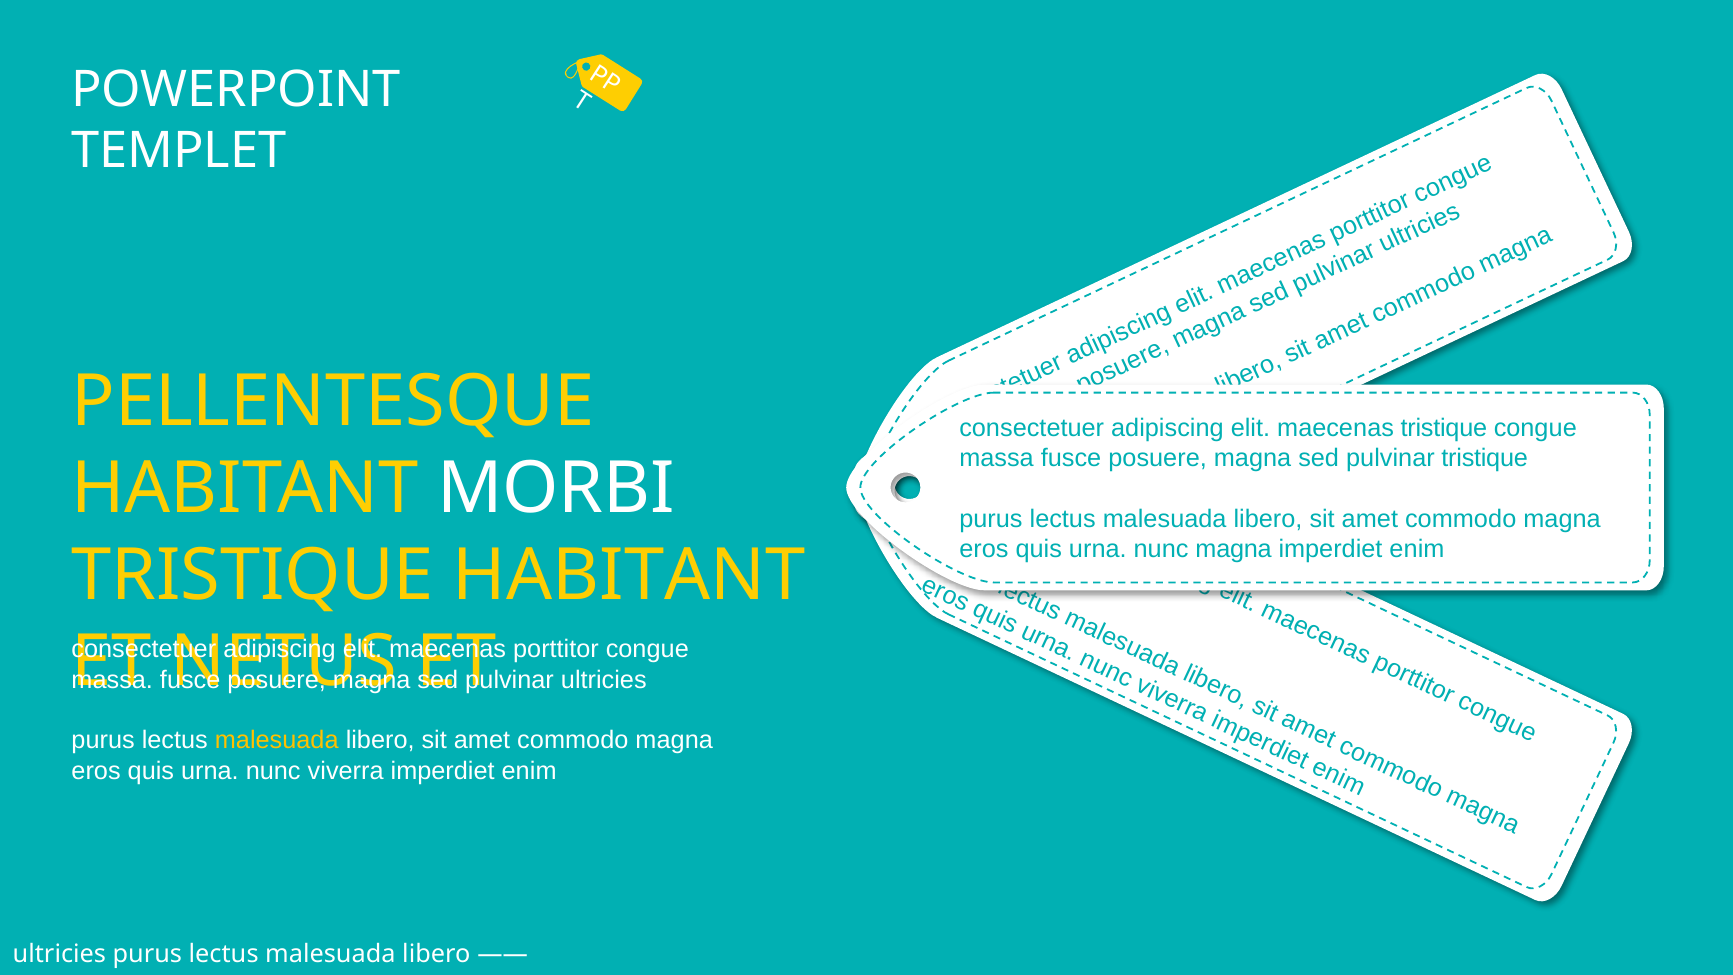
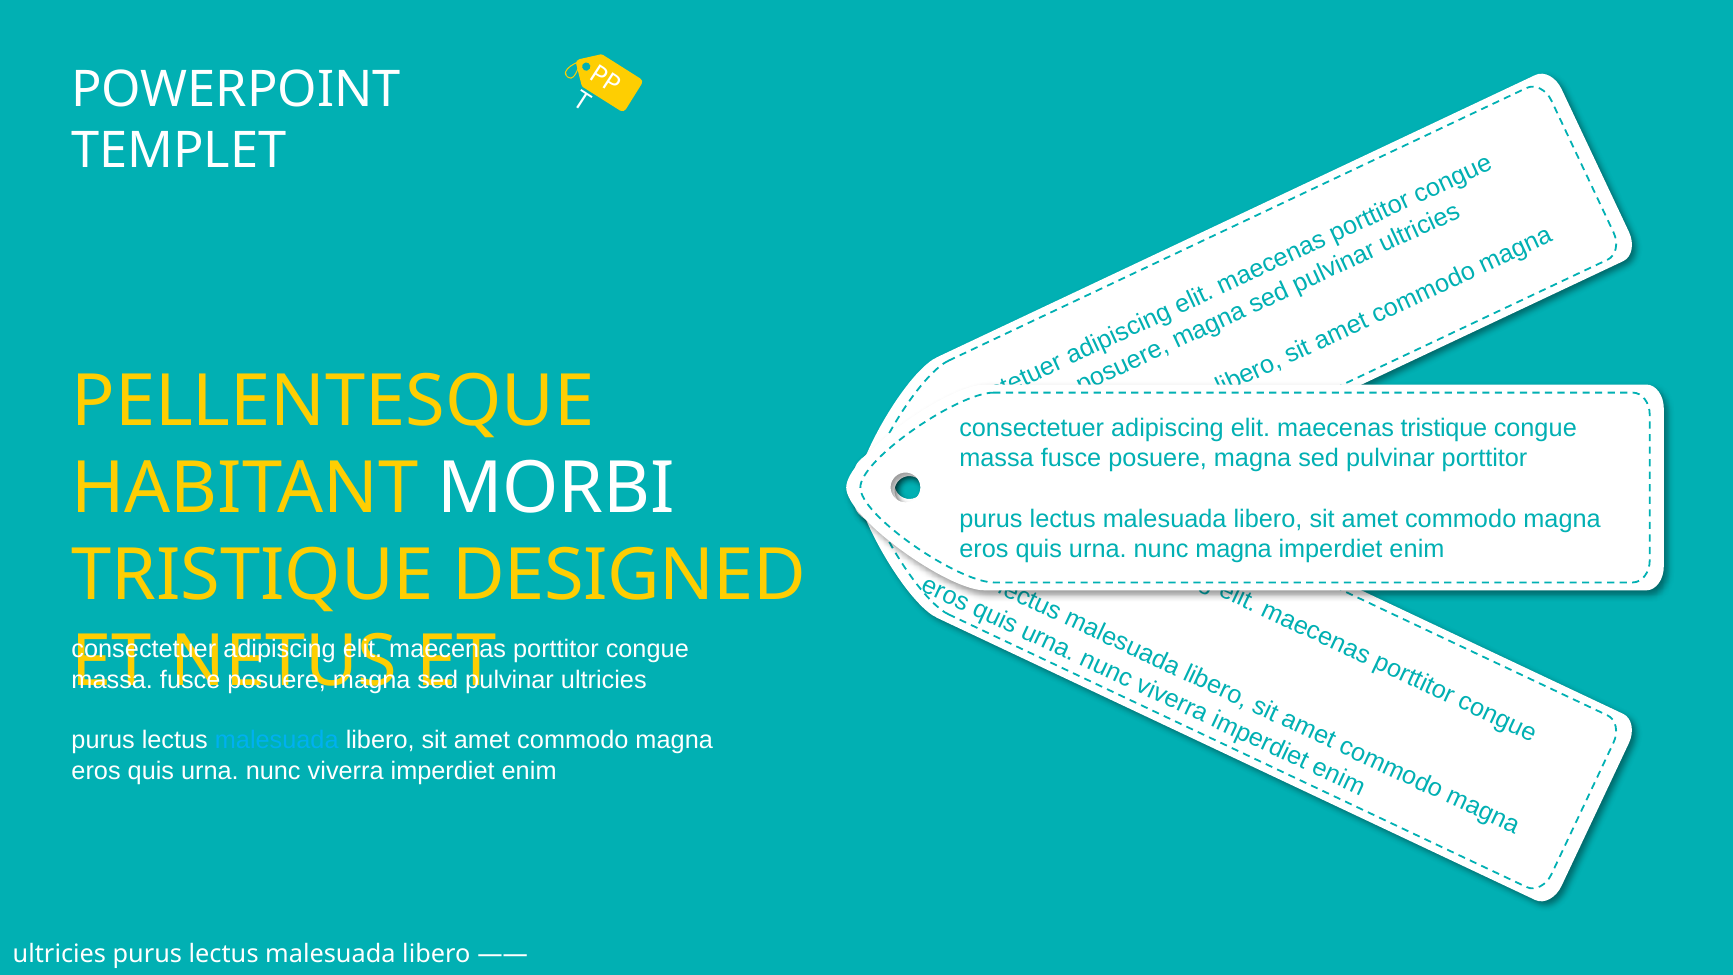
pulvinar tristique: tristique -> porttitor (1485, 458)
TRISTIQUE HABITANT: HABITANT -> DESIGNED (629, 575)
malesuada colour: yellow -> light blue (277, 740)
